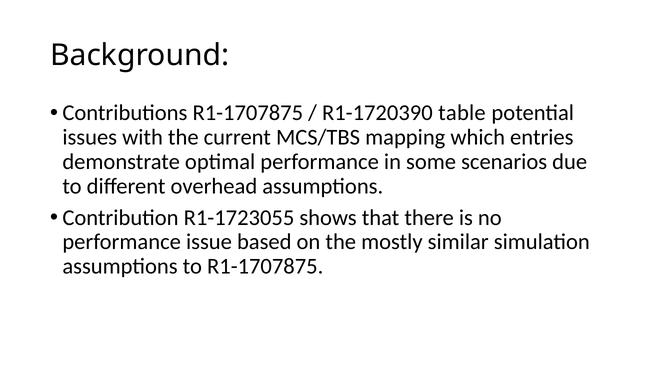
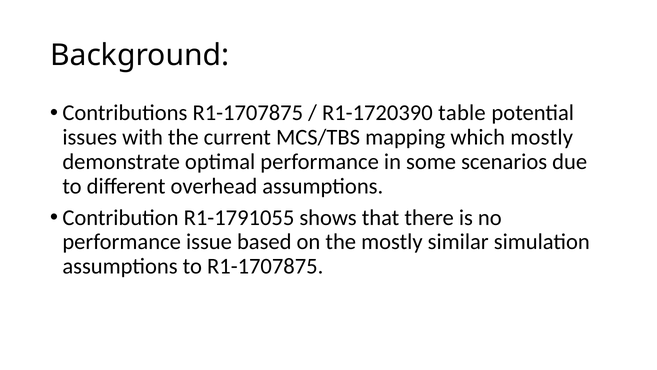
which entries: entries -> mostly (542, 137)
R1-1723055: R1-1723055 -> R1-1791055 (239, 217)
